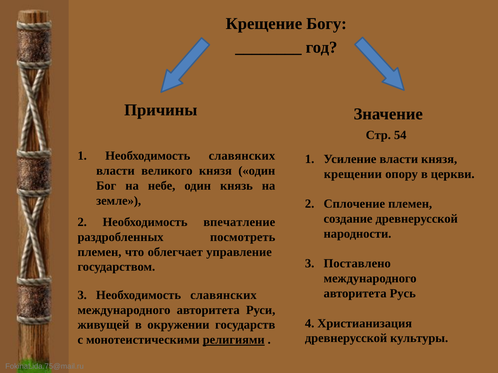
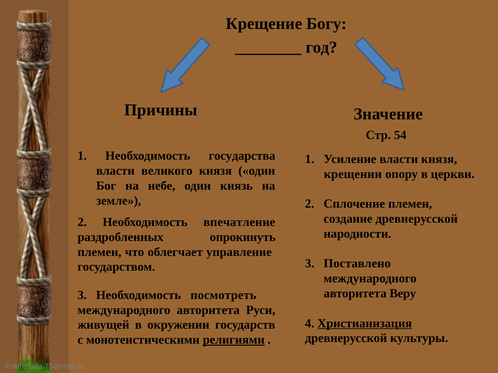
1 Необходимость славянских: славянских -> государства (242, 156)
посмотреть: посмотреть -> опрокинуть (243, 237)
Русь: Русь -> Веру (403, 294)
3 Необходимость славянских: славянских -> посмотреть (223, 295)
Христианизация underline: none -> present (365, 324)
